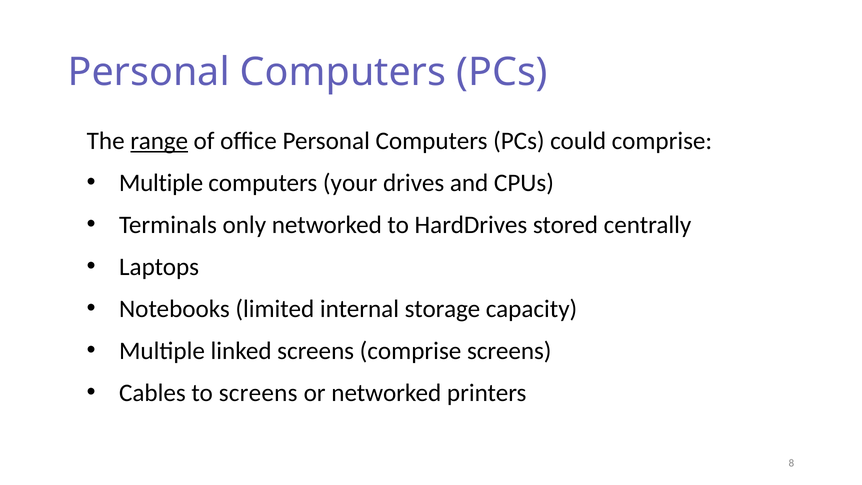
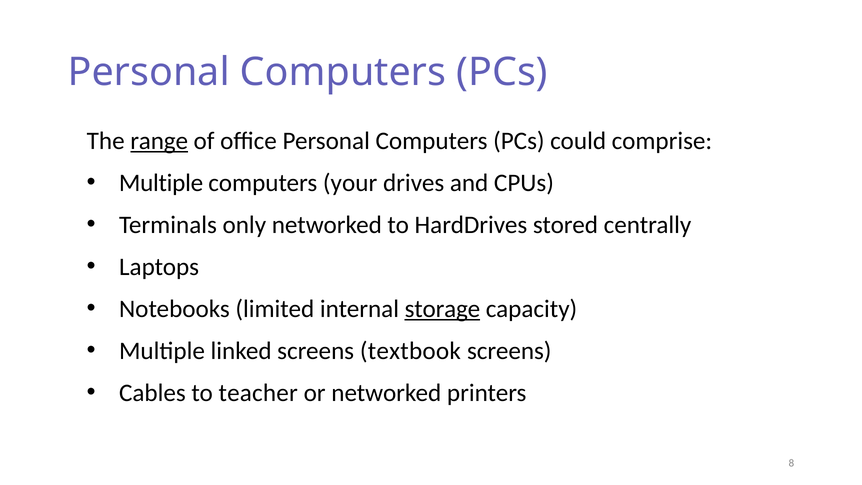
storage underline: none -> present (442, 309)
screens comprise: comprise -> textbook (410, 351)
to screens: screens -> teacher (258, 393)
